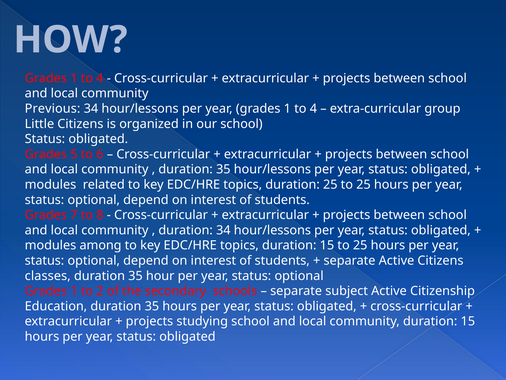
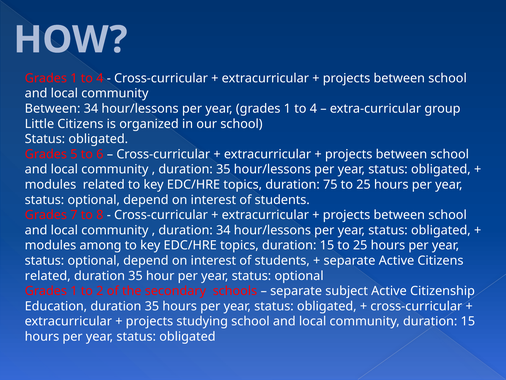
Previous: Previous -> Between (53, 109)
duration 25: 25 -> 75 (330, 184)
classes: classes -> related (48, 275)
